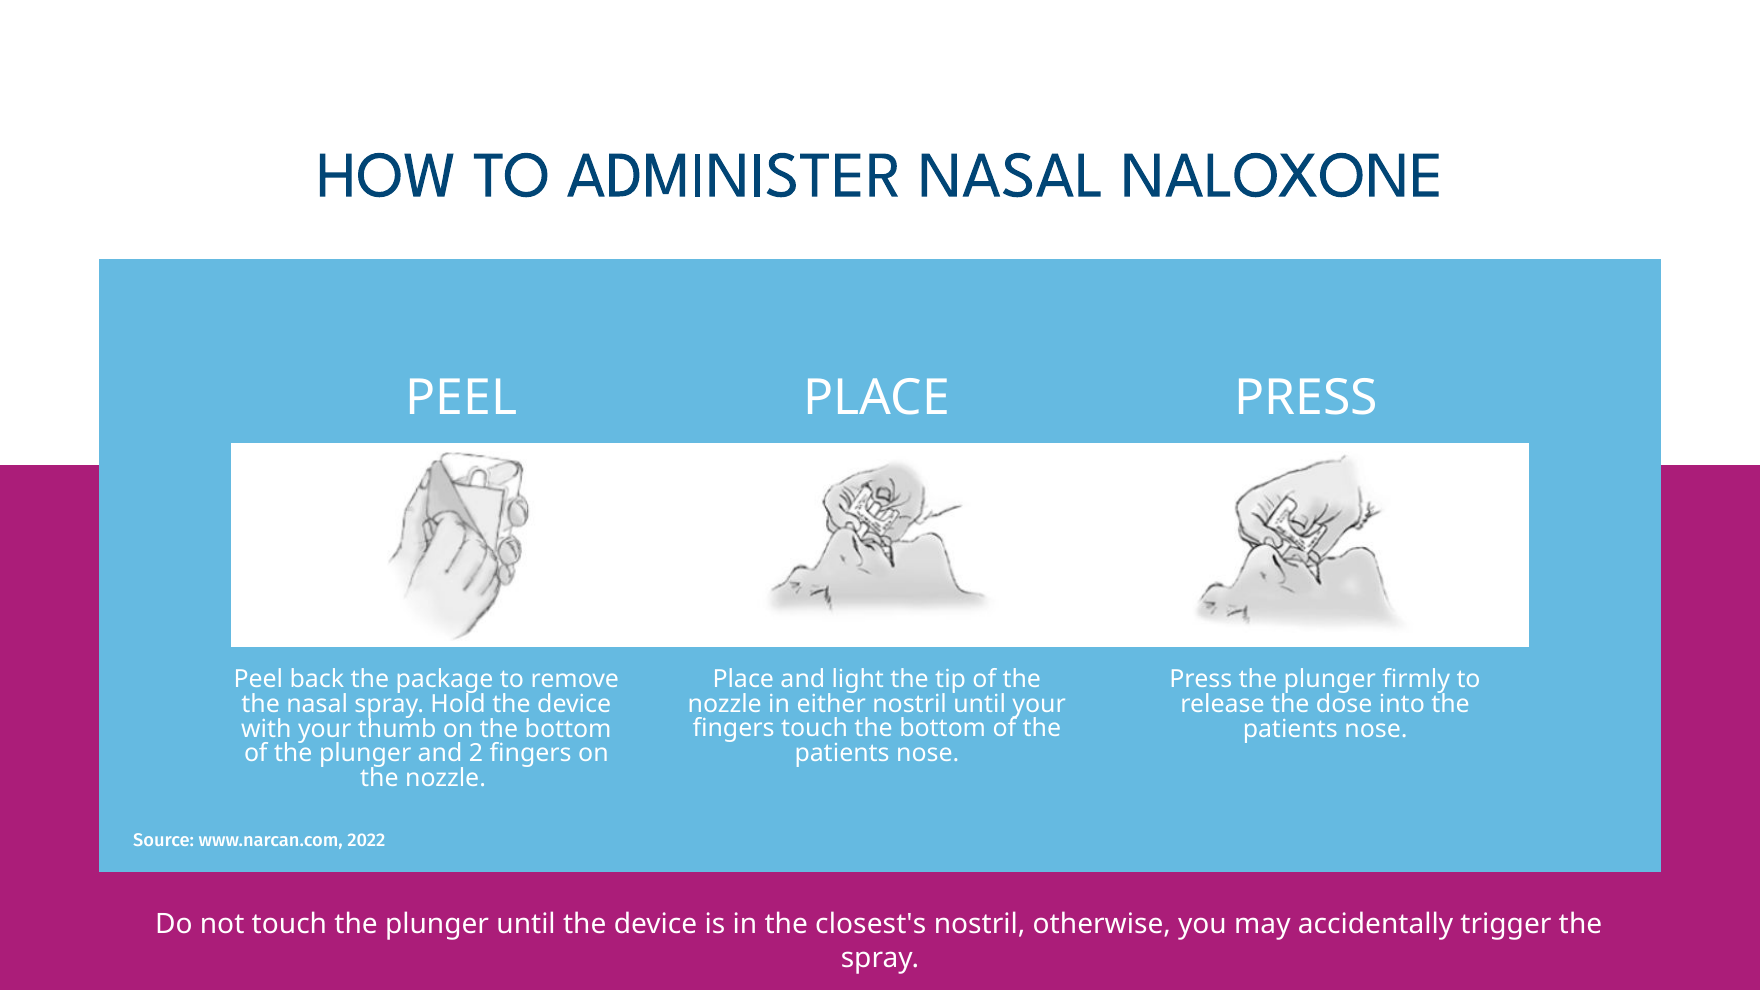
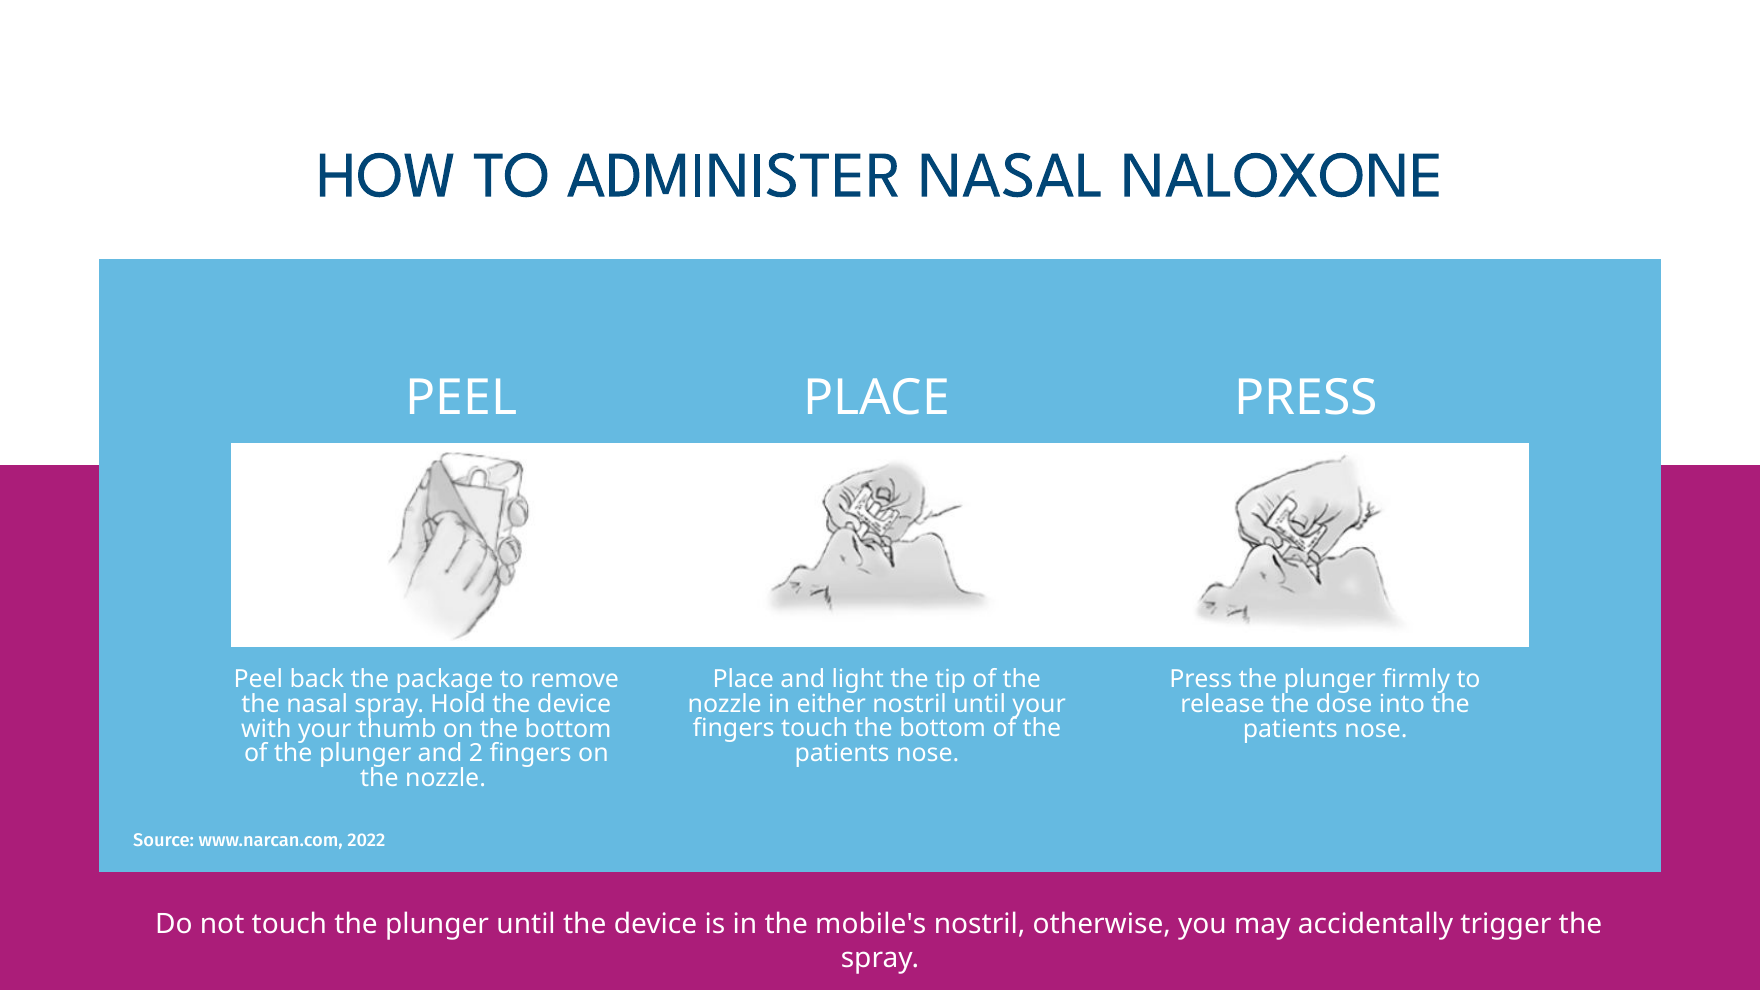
closest's: closest's -> mobile's (871, 925)
